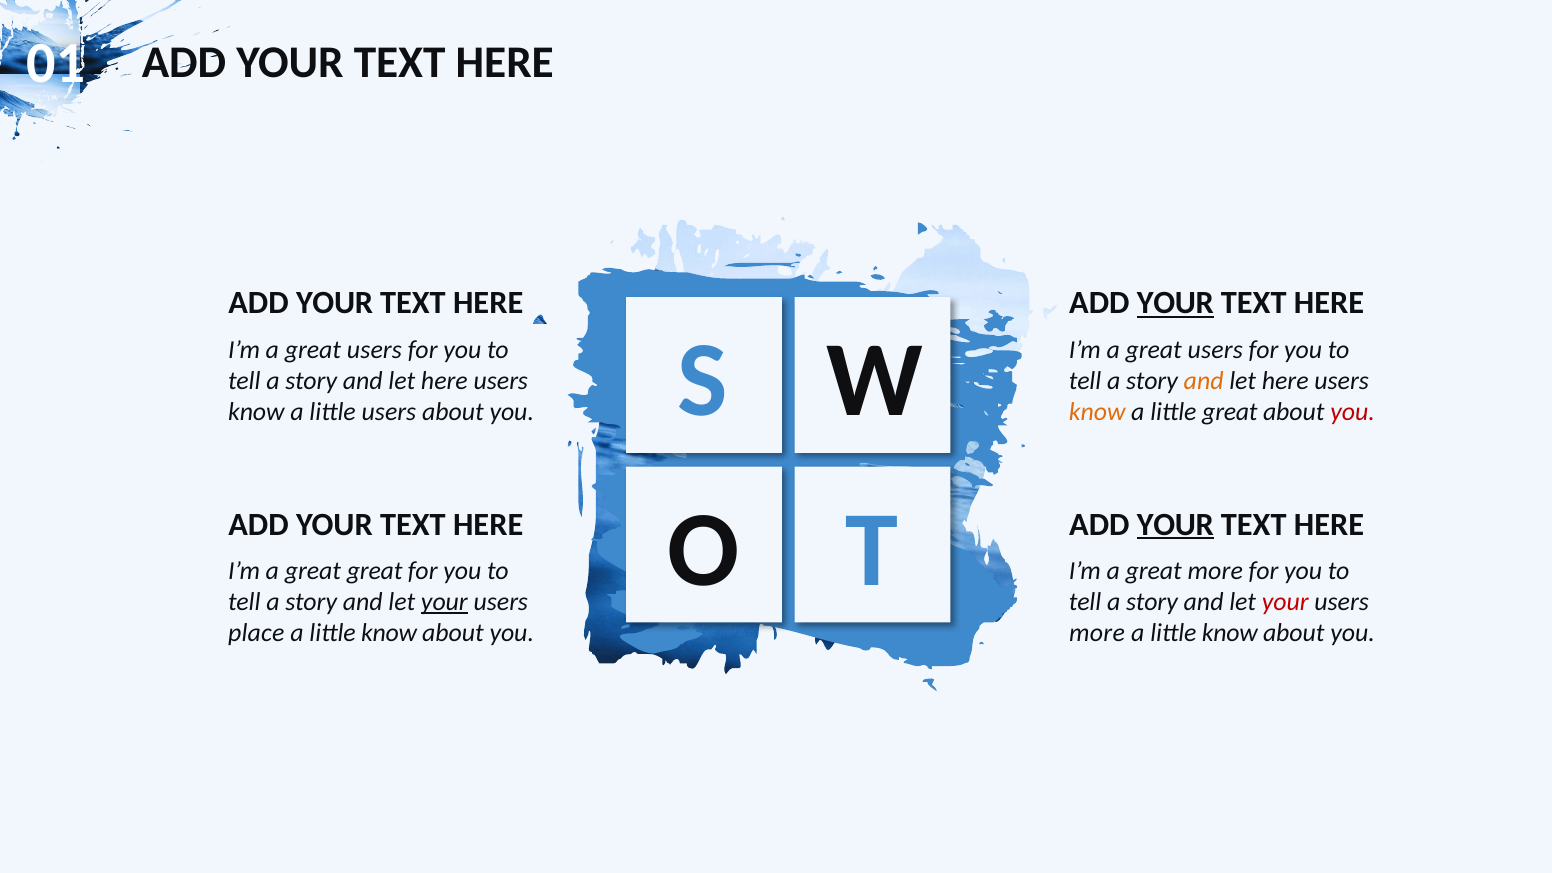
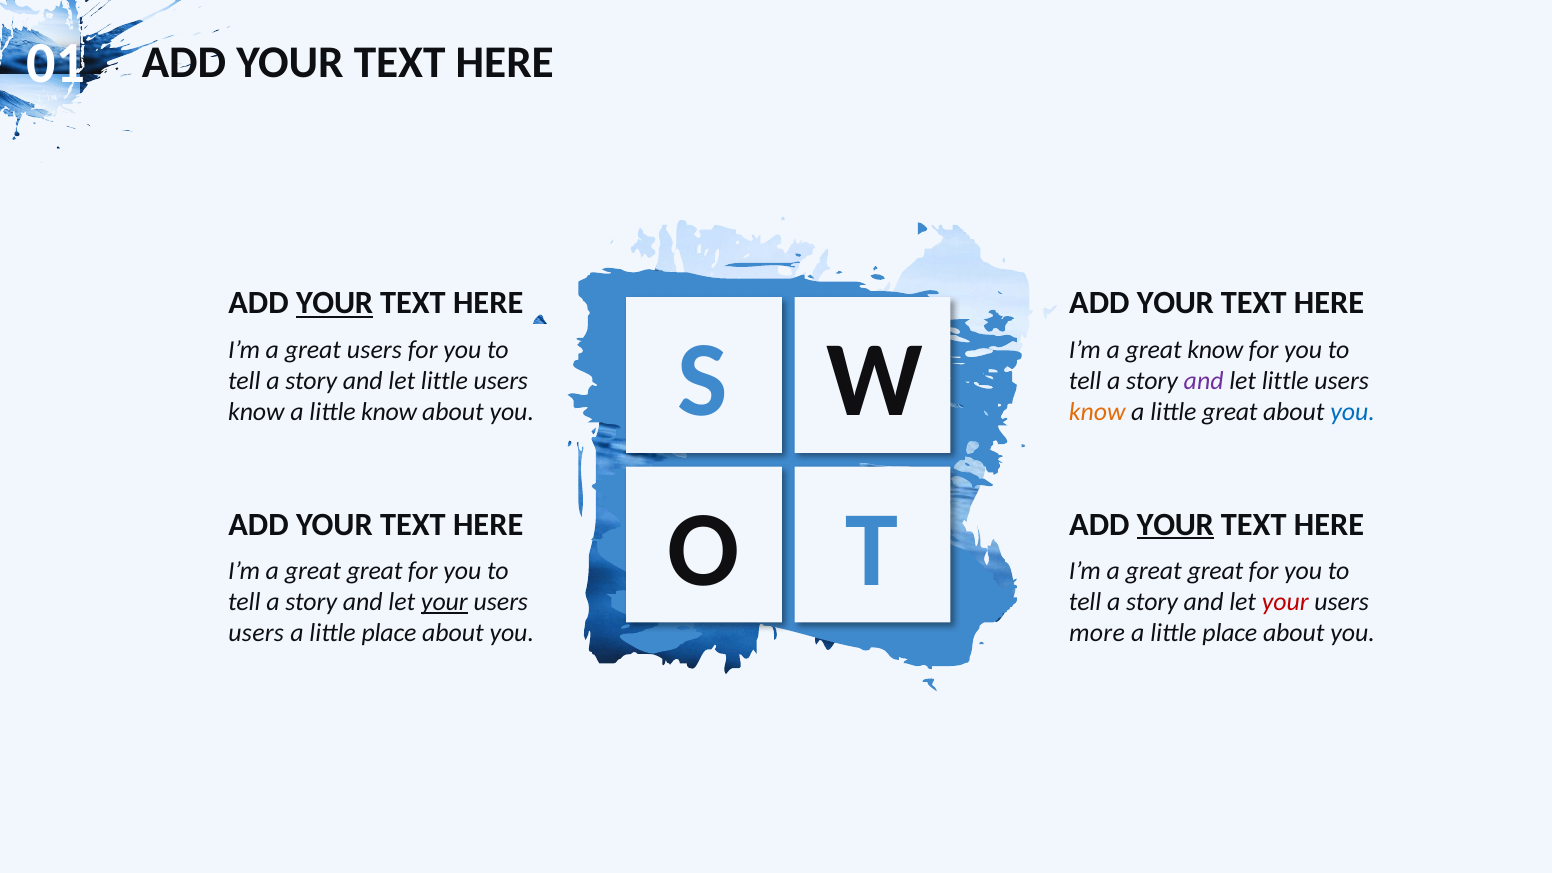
YOUR underline: none -> present (335, 303)
YOUR underline: present -> none (1175, 303)
users: users -> know (1215, 350)
here: here -> little (444, 381)
and colour: orange -> purple (1204, 381)
here: here -> little (1285, 381)
little users: users -> know (389, 412)
you colour: red -> blue (1353, 412)
more: more -> great (1215, 571)
place: place -> users (256, 633)
know: know -> place (389, 633)
know: know -> place (1230, 633)
